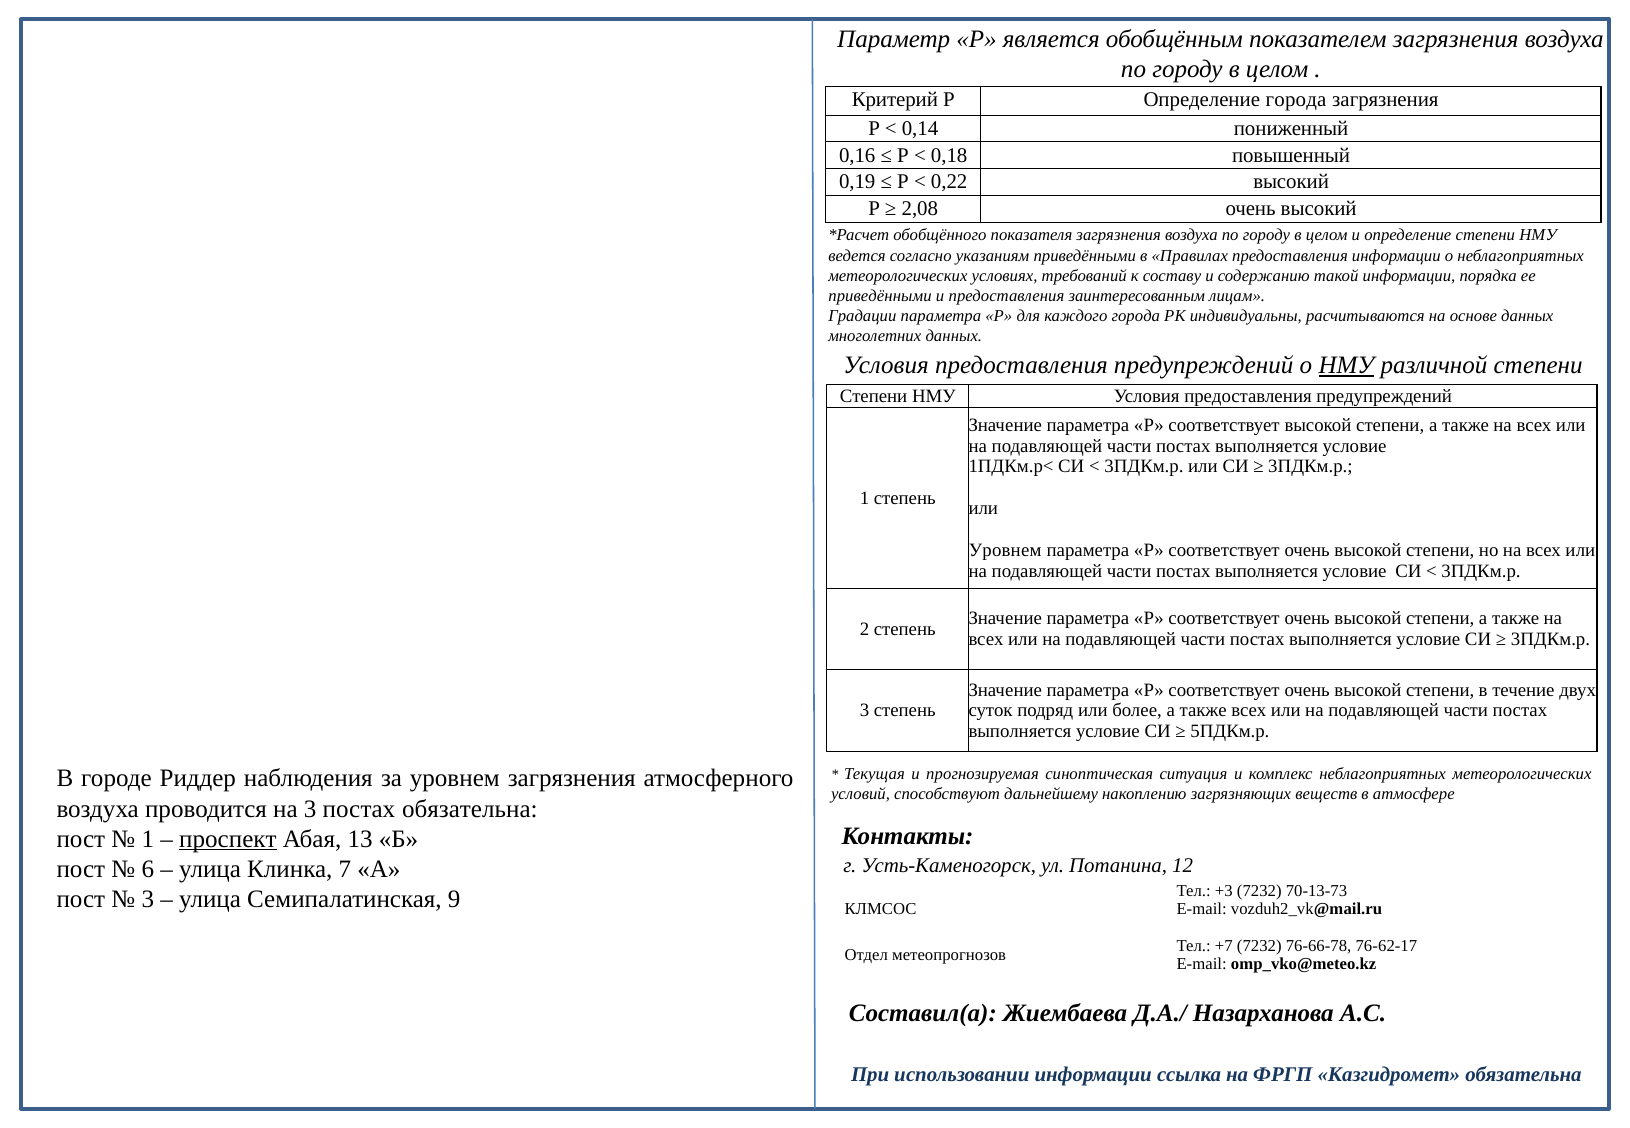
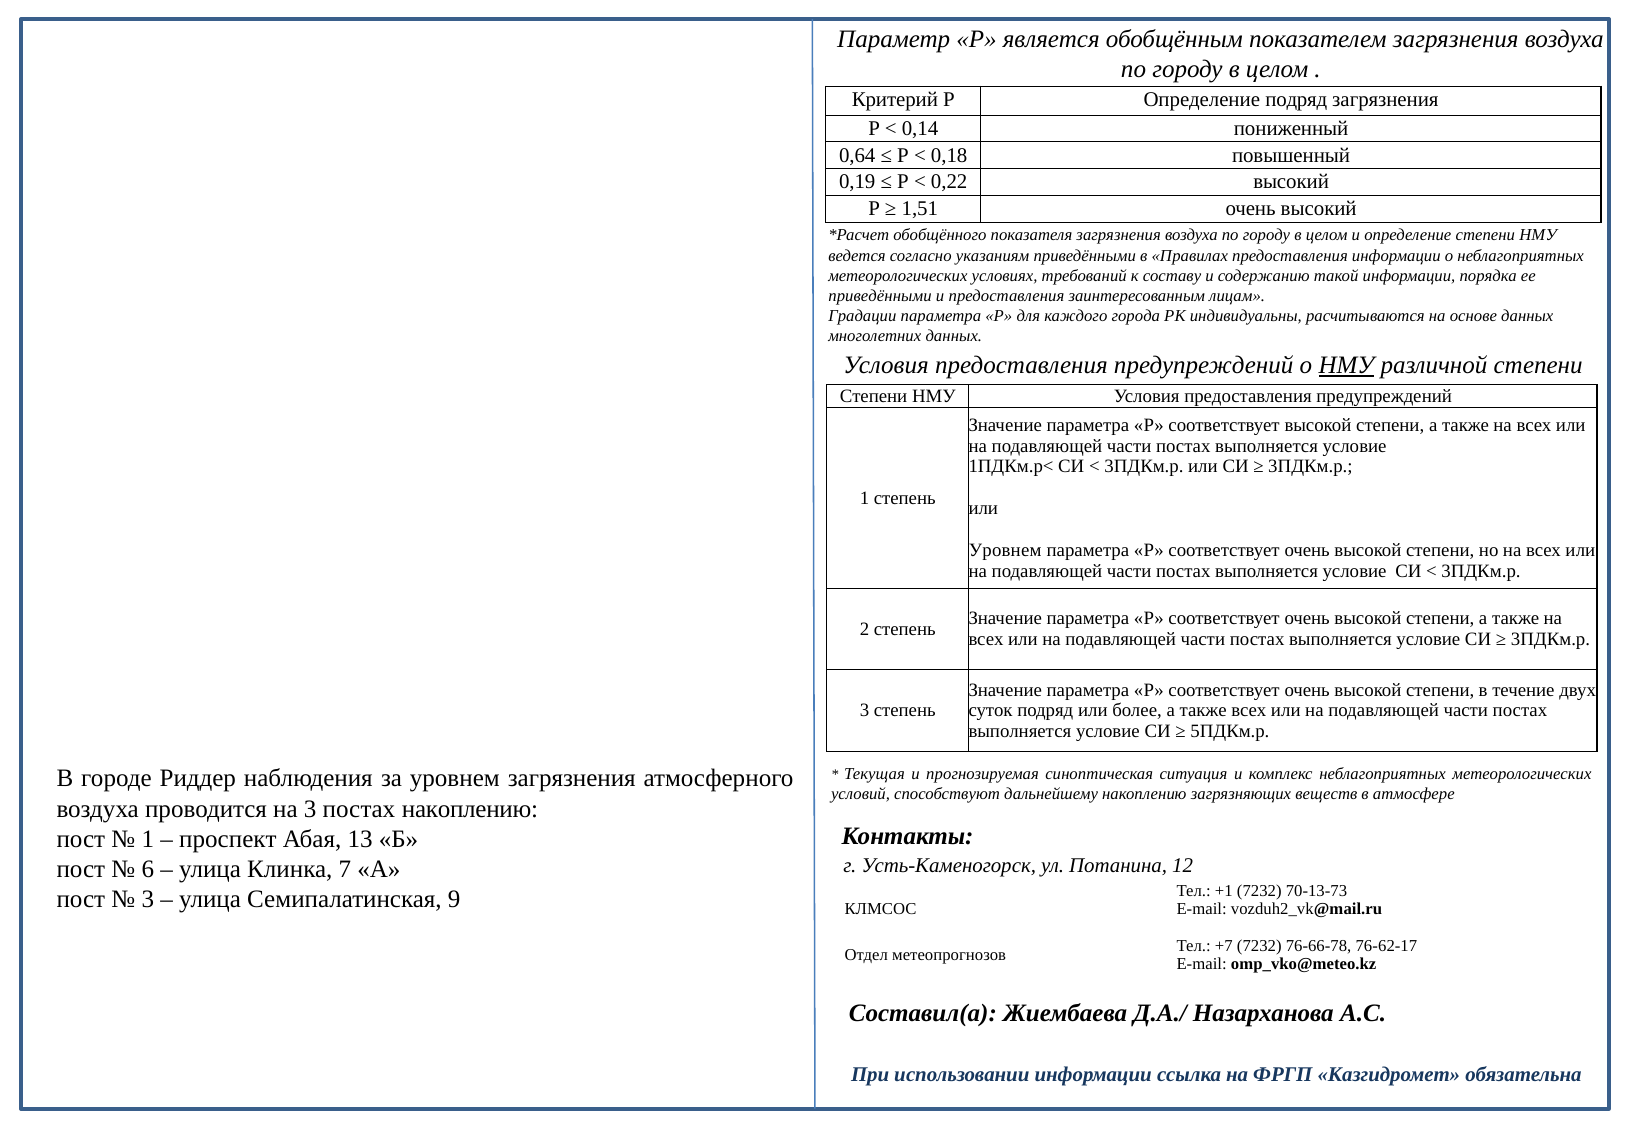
Определение города: города -> подряд (1296, 99)
0,16: 0,16 -> 0,64 (857, 155)
2,08: 2,08 -> 1,51 (920, 209)
постах обязательна: обязательна -> накоплению (470, 809)
проспект underline: present -> none (228, 839)
+3: +3 -> +1 (1224, 891)
